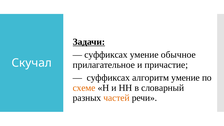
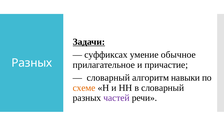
Скучал: Скучал -> Разных (32, 63)
суффиксах: суффиксах -> словарный (108, 78)
алгоритм умение: умение -> навыки (186, 78)
частей colour: orange -> purple (117, 98)
